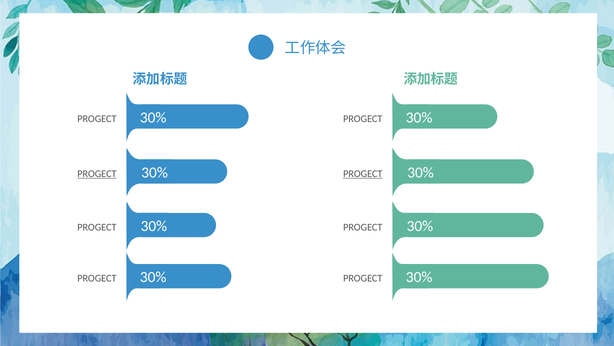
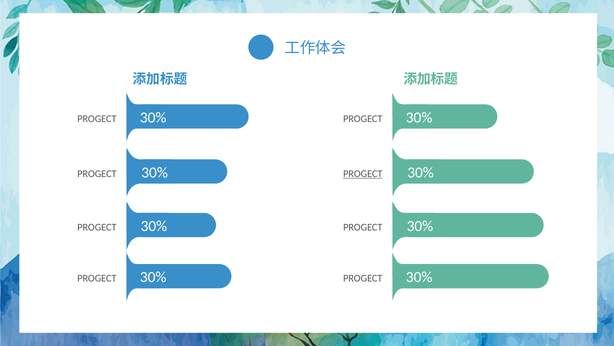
PROGECT underline: present -> none (97, 173)
